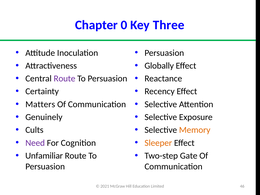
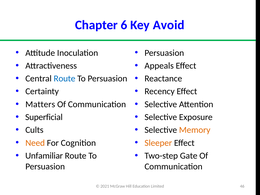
0: 0 -> 6 (124, 25)
Three: Three -> Avoid (169, 25)
Globally: Globally -> Appeals (159, 66)
Route colour: purple -> blue (65, 79)
Genuinely: Genuinely -> Superficial (44, 117)
Need colour: purple -> orange (35, 143)
